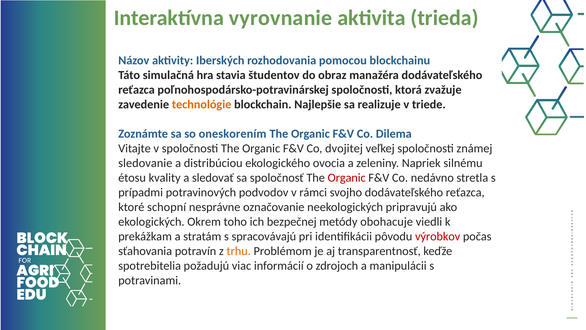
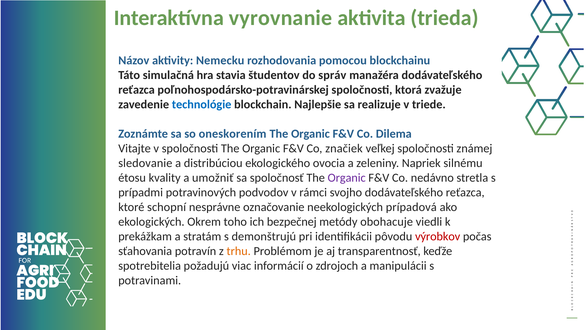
Iberských: Iberských -> Nemecku (220, 60)
obraz: obraz -> správ (332, 75)
technológie colour: orange -> blue (202, 104)
dvojitej: dvojitej -> značiek (344, 148)
sledovať: sledovať -> umožniť (213, 178)
Organic colour: red -> purple (347, 178)
pripravujú: pripravujú -> prípadová (411, 207)
spracovávajú: spracovávajú -> demonštrujú (264, 236)
